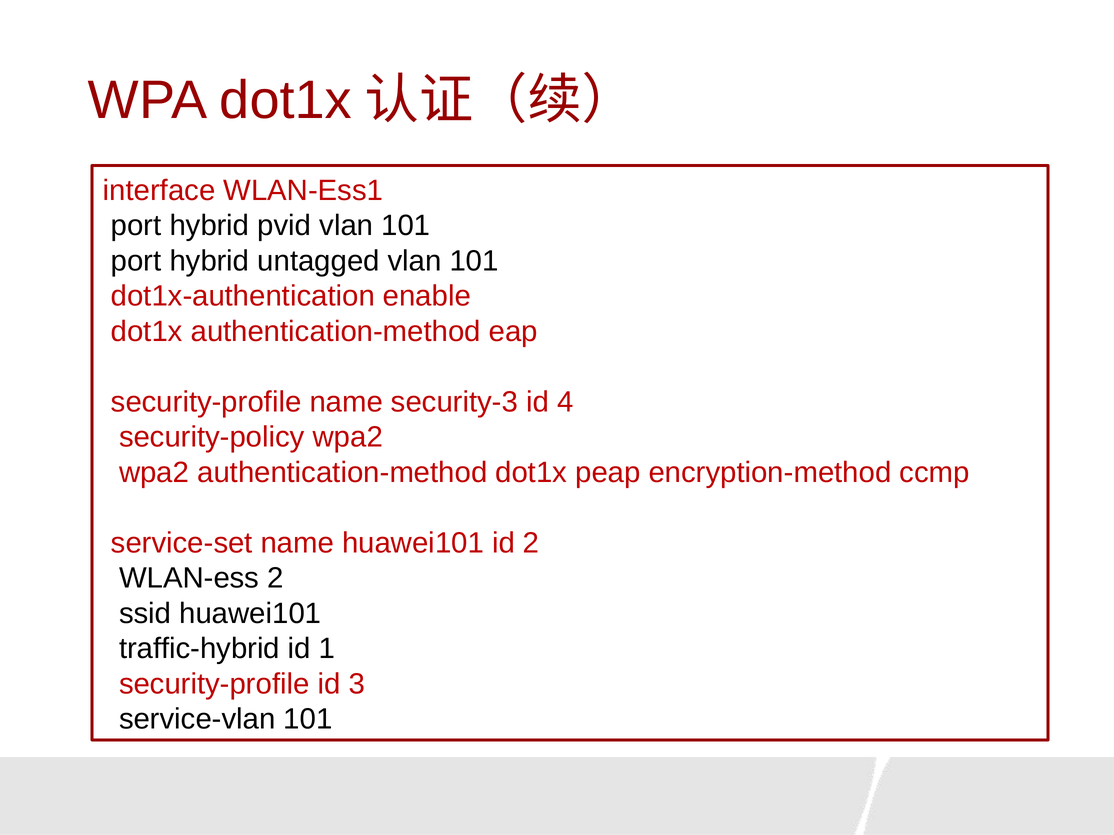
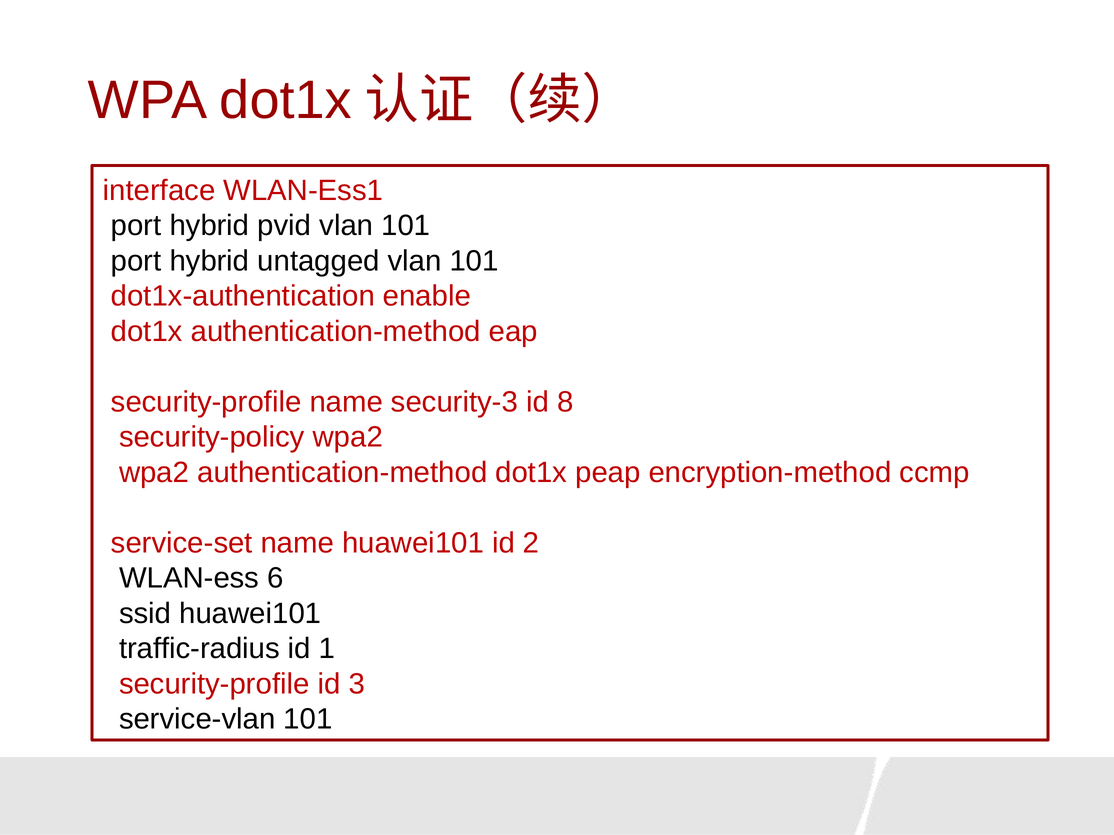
4: 4 -> 8 (565, 402)
WLAN-ess 2: 2 -> 6 (275, 579)
traffic-hybrid: traffic-hybrid -> traffic-radius (199, 649)
